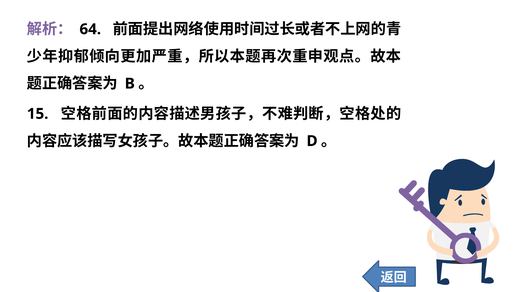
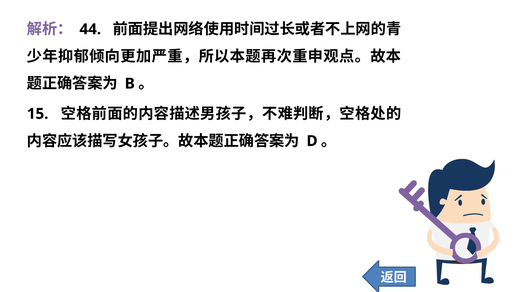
64: 64 -> 44 (90, 29)
